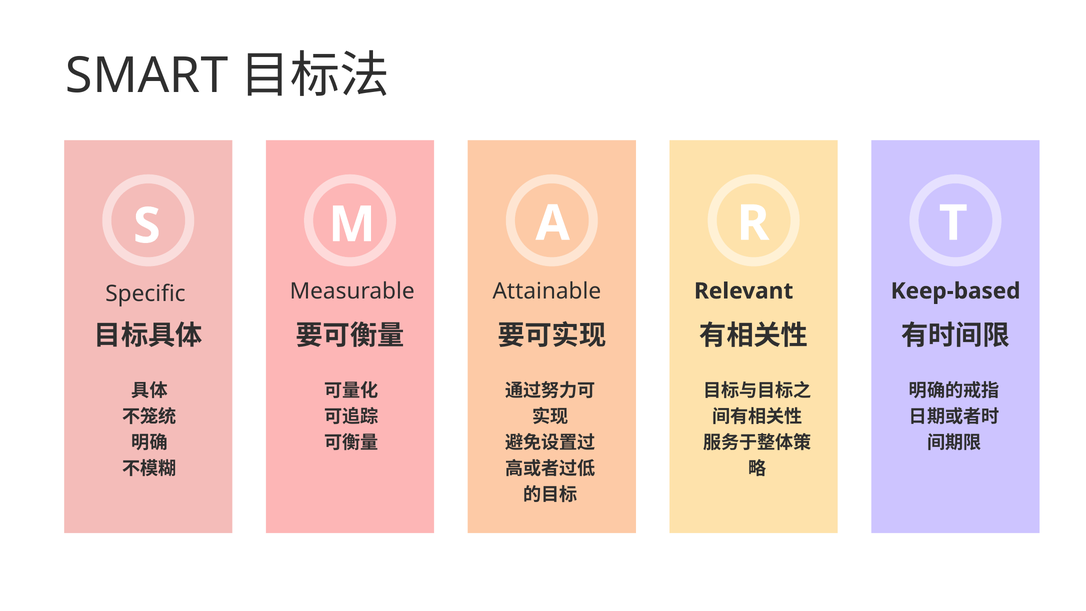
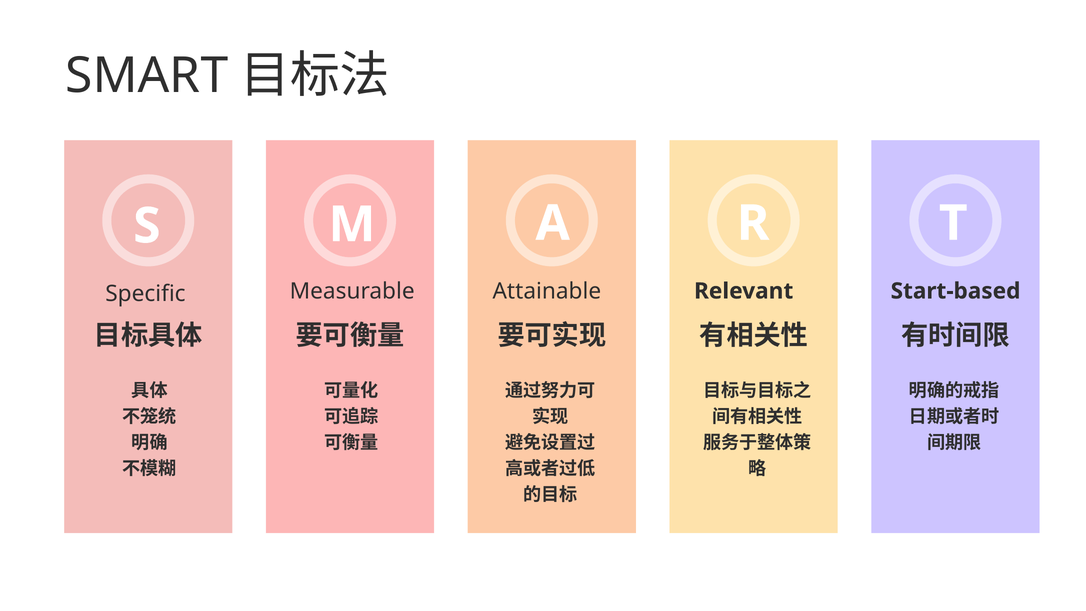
Keep-based: Keep-based -> Start-based (956, 291)
